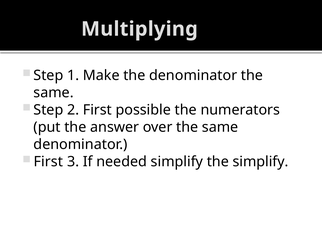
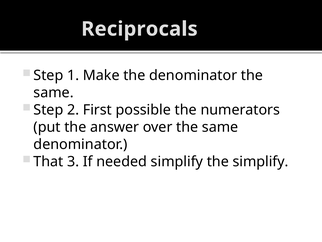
Multiplying: Multiplying -> Reciprocals (139, 29)
First: First -> That (48, 161)
